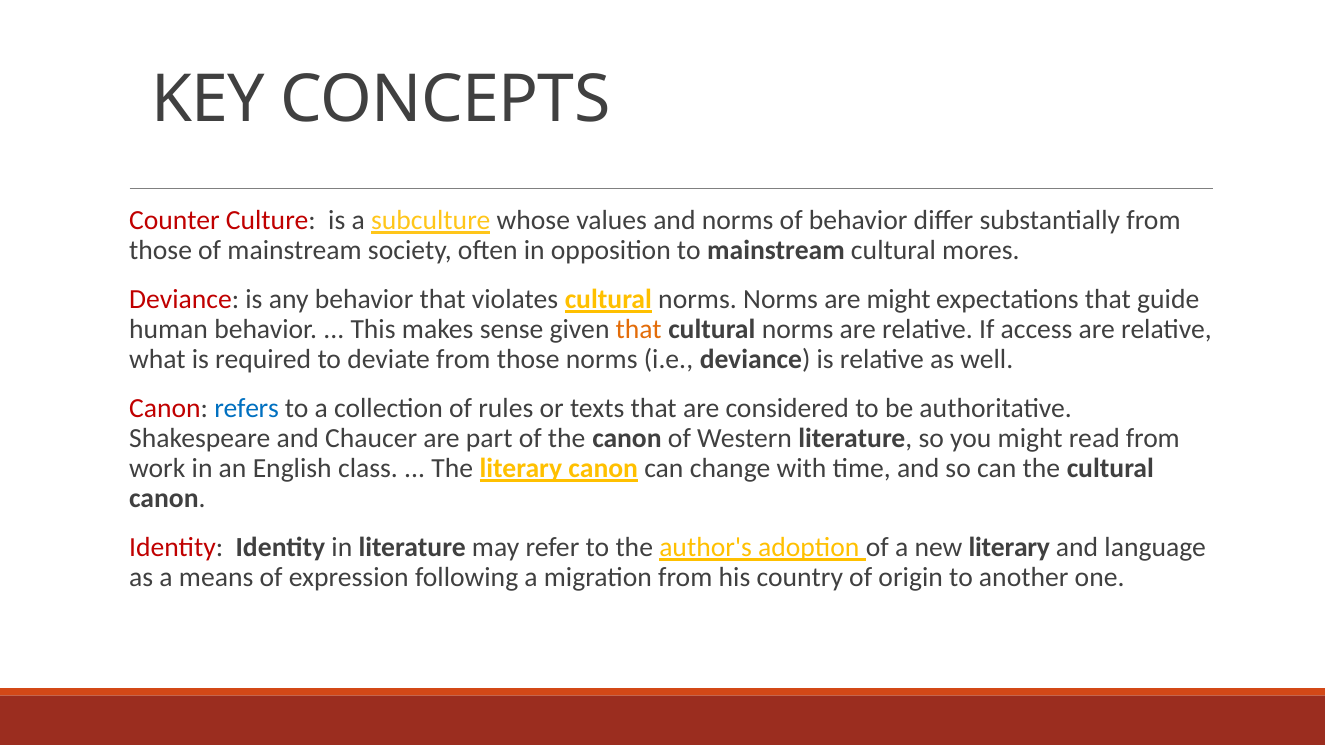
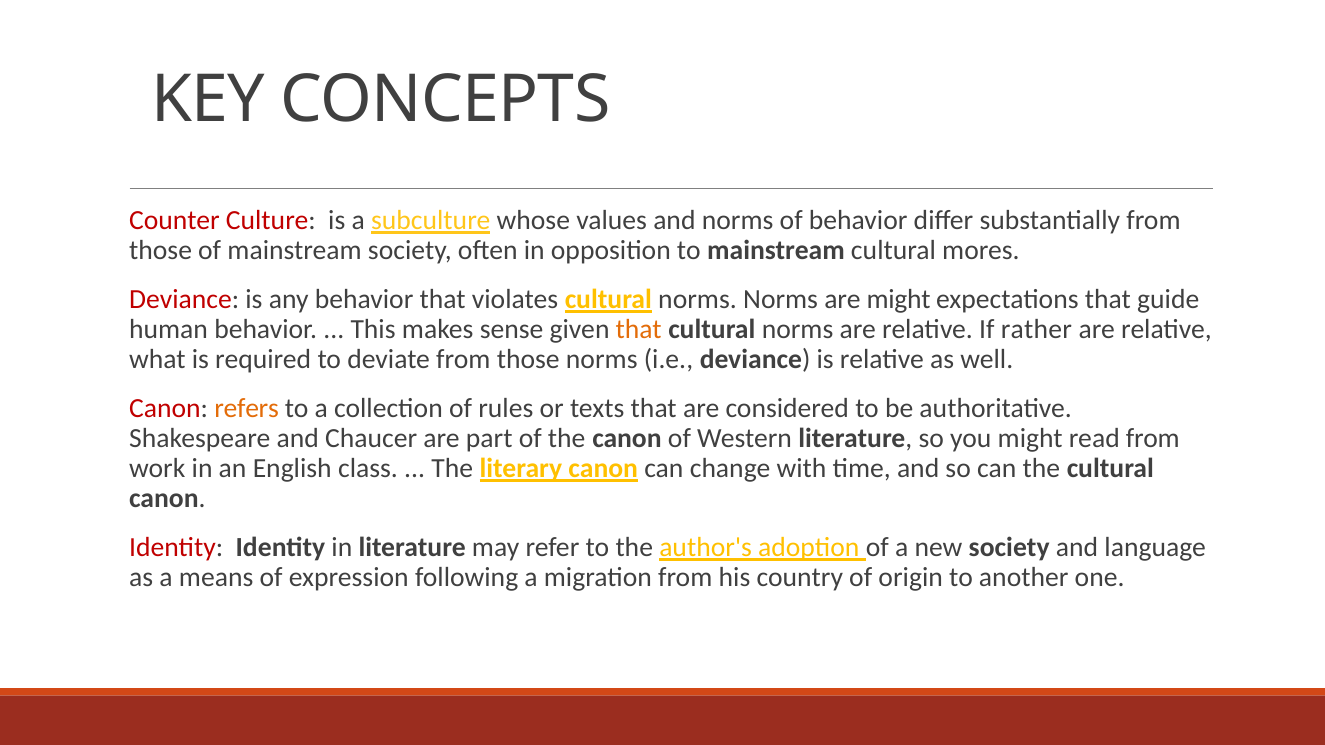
access: access -> rather (1036, 330)
refers colour: blue -> orange (247, 409)
new literary: literary -> society (1009, 548)
